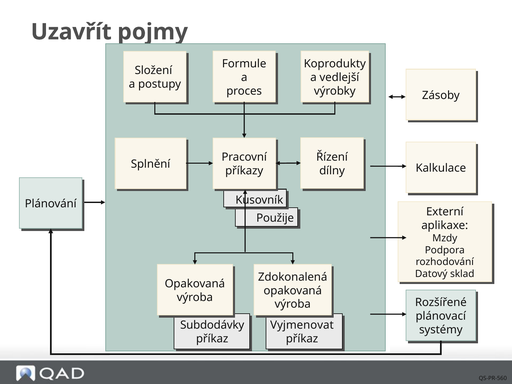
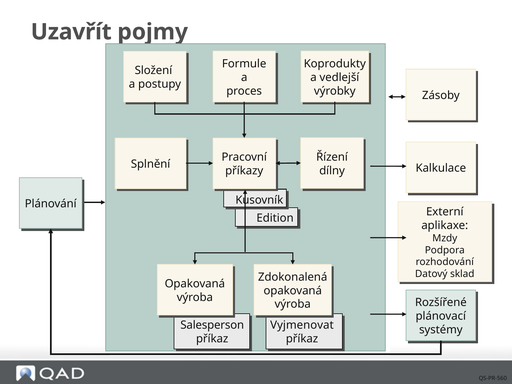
Použije: Použije -> Edition (275, 218)
Subdodávky: Subdodávky -> Salesperson (212, 325)
